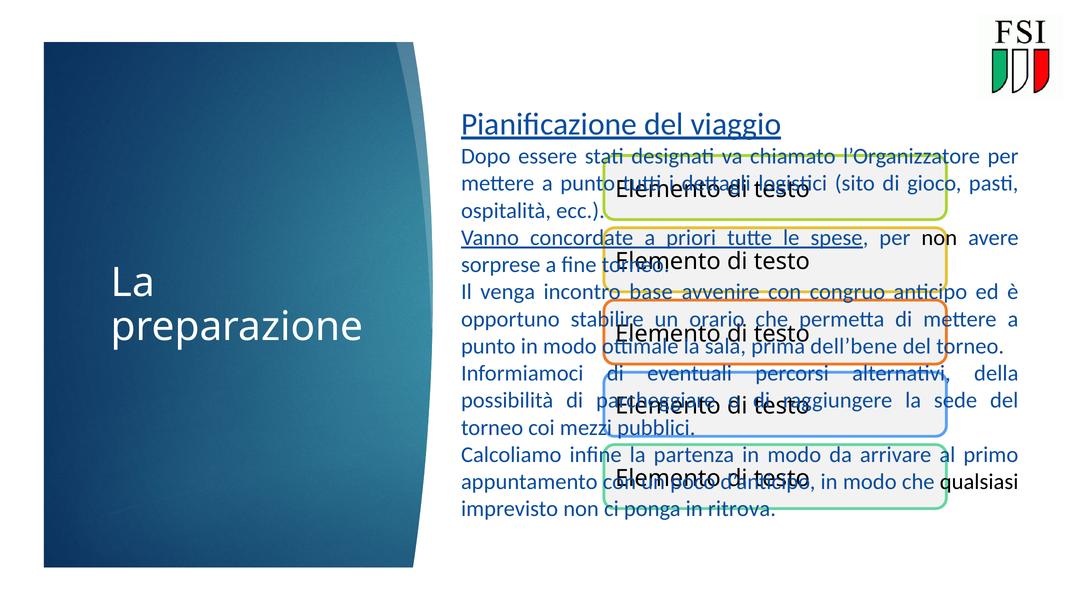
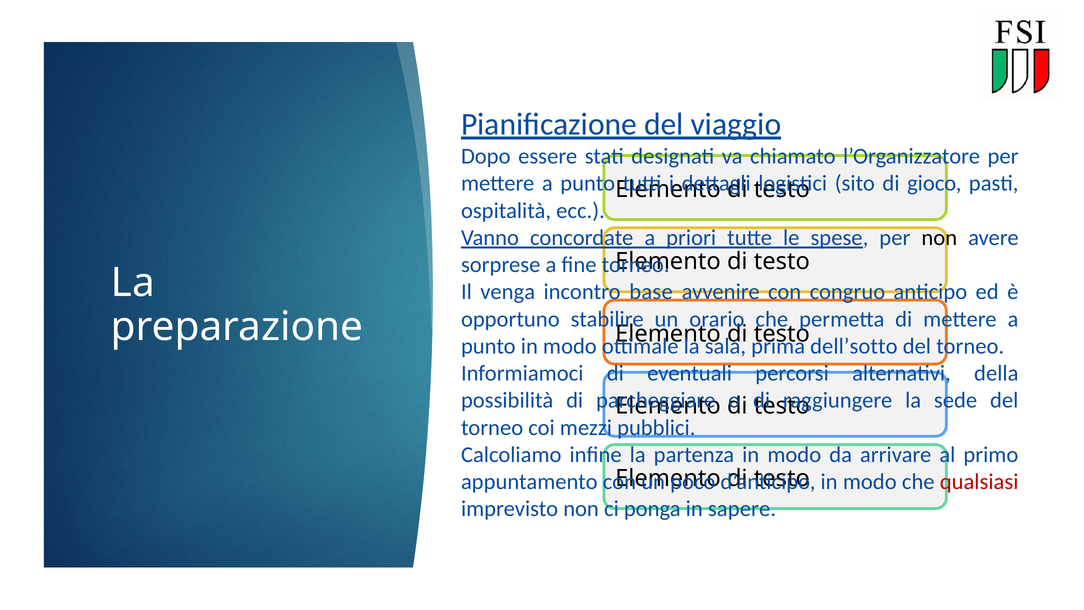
dell’bene: dell’bene -> dell’sotto (854, 346)
qualsiasi colour: black -> red (979, 482)
ritrova: ritrova -> sapere (742, 509)
